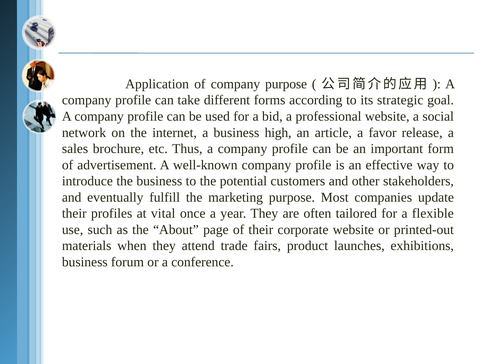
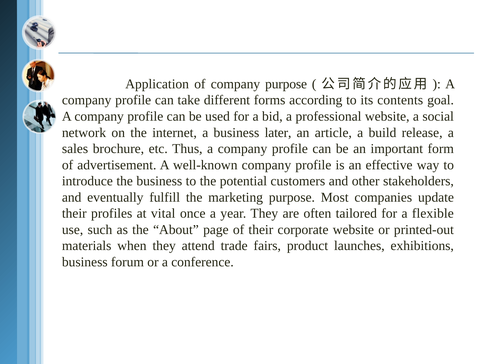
strategic: strategic -> contents (400, 100)
high: high -> later (278, 132)
favor: favor -> build (382, 132)
